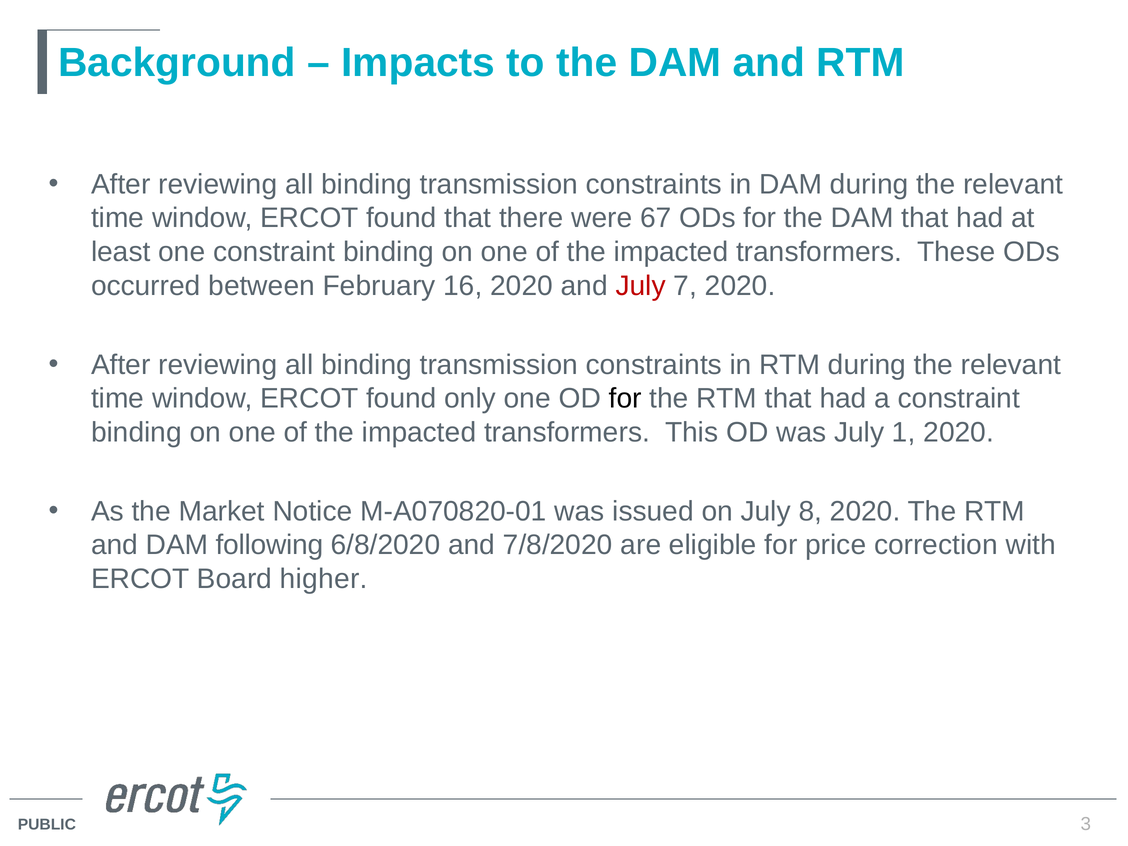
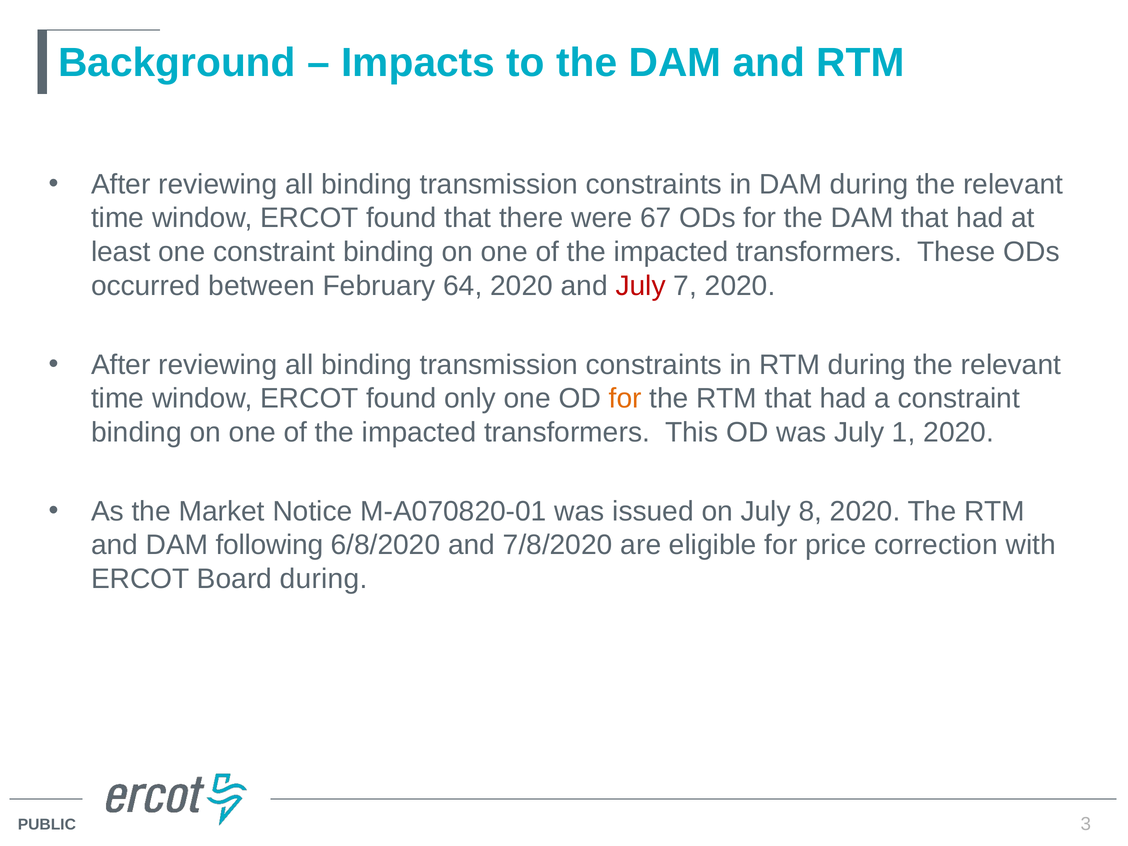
16: 16 -> 64 (463, 286)
for colour: black -> orange (625, 399)
Board higher: higher -> during (324, 579)
